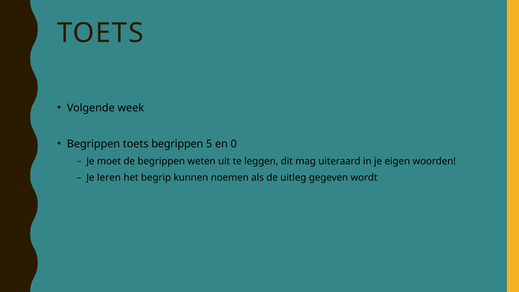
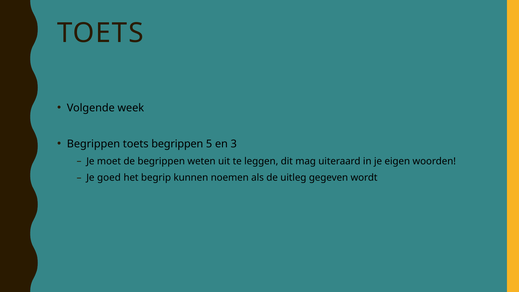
0: 0 -> 3 (234, 144)
leren: leren -> goed (109, 178)
